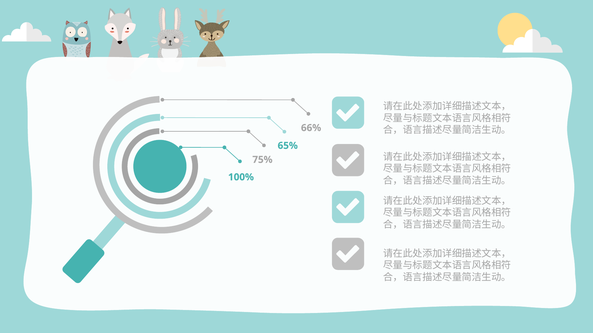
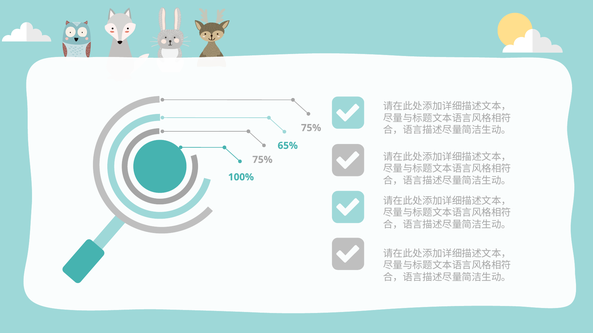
66%: 66% -> 75% (311, 128)
